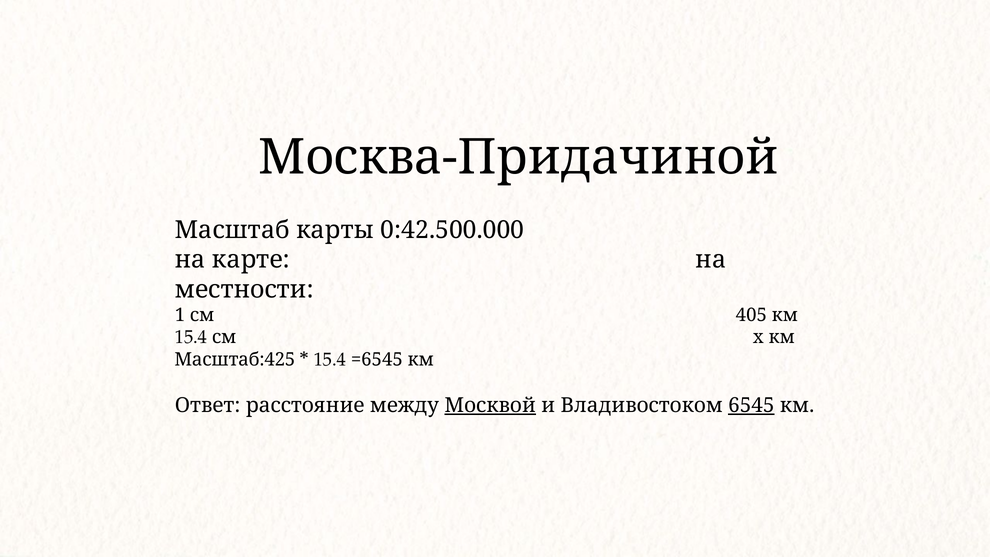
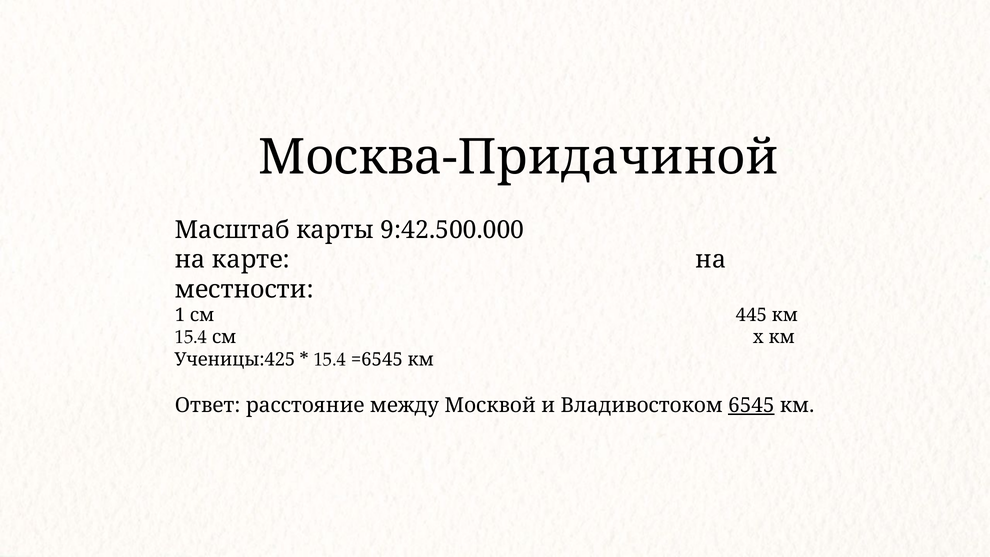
0:42.500.000: 0:42.500.000 -> 9:42.500.000 (452, 230)
405: 405 -> 445 (751, 315)
Масштаб:425: Масштаб:425 -> Ученицы:425 (235, 359)
Москвой underline: present -> none (490, 405)
